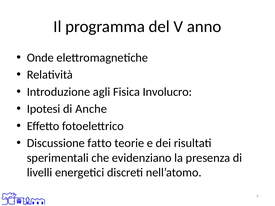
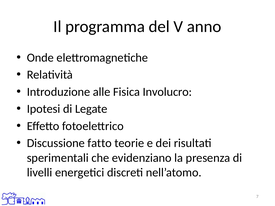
agli: agli -> alle (102, 92)
Anche: Anche -> Legate (91, 109)
